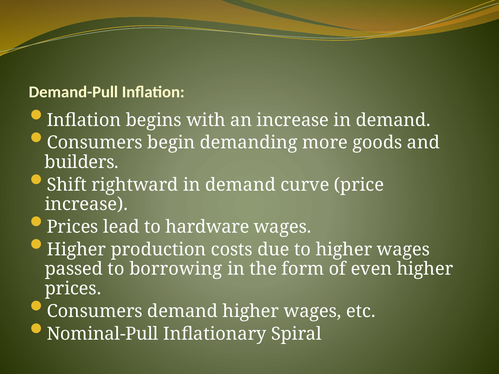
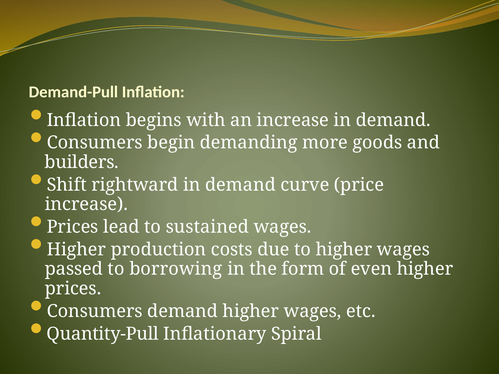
hardware: hardware -> sustained (207, 227)
Nominal-Pull: Nominal-Pull -> Quantity-Pull (103, 334)
